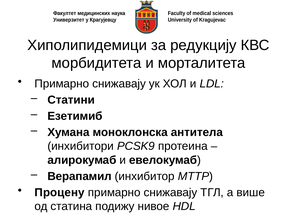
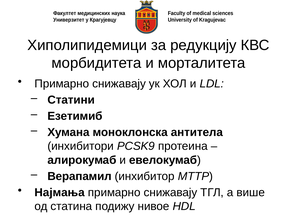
Процену: Процену -> Најмања (60, 192)
